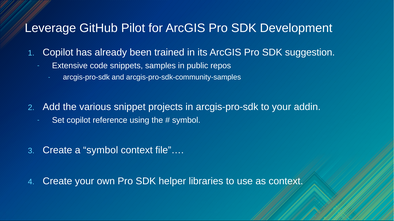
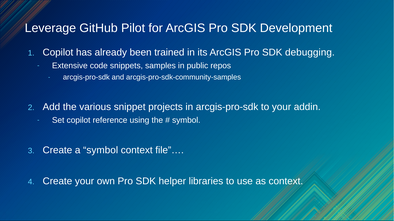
suggestion: suggestion -> debugging (310, 53)
